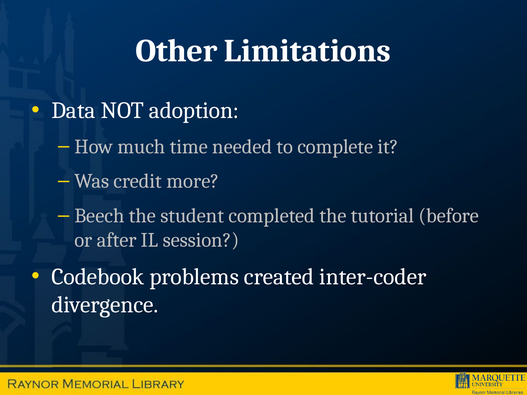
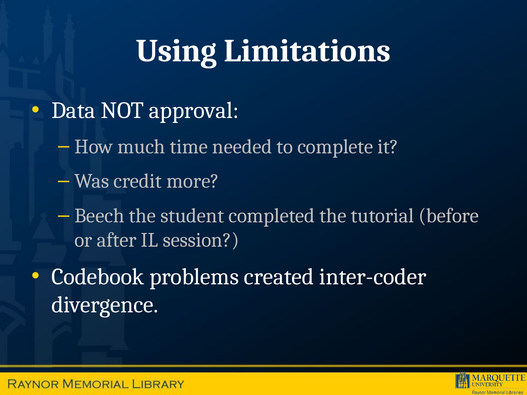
Other: Other -> Using (176, 51)
adoption: adoption -> approval (194, 111)
